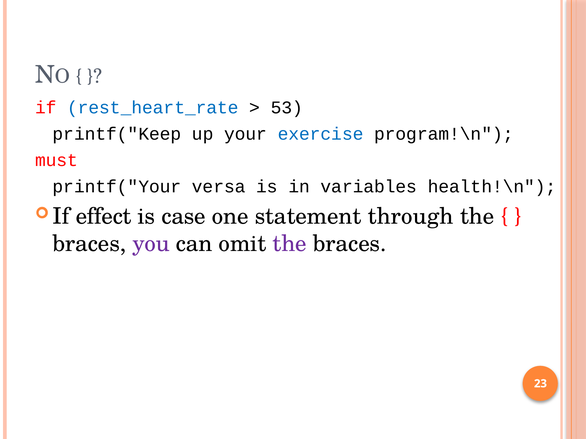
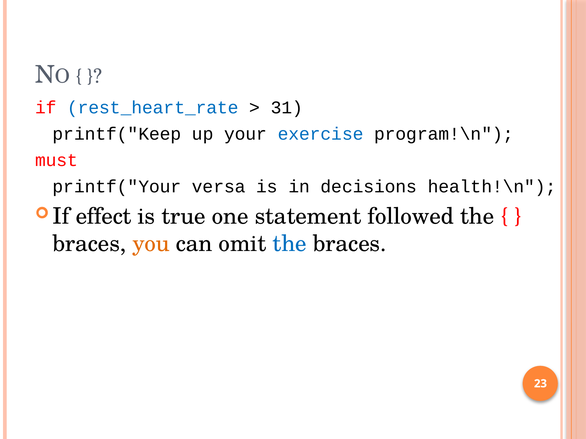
53: 53 -> 31 (287, 108)
variables: variables -> decisions (369, 187)
case: case -> true (184, 216)
through: through -> followed (411, 216)
you colour: purple -> orange (151, 244)
the colour: purple -> blue (290, 244)
